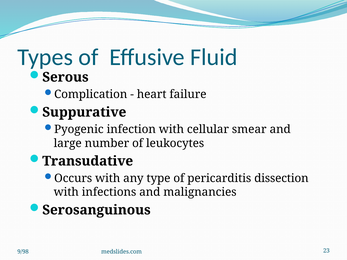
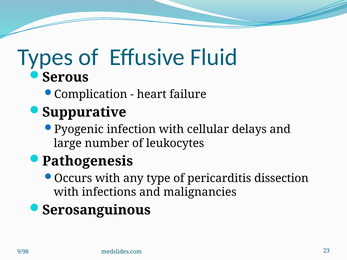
smear: smear -> delays (249, 129)
Transudative: Transudative -> Pathogenesis (88, 161)
